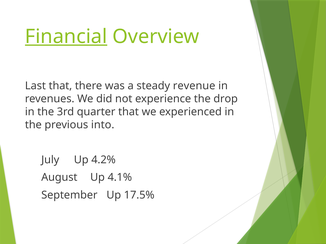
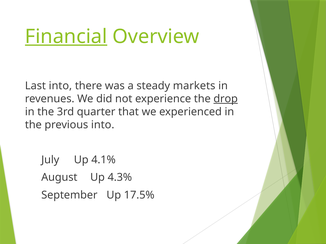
Last that: that -> into (60, 86)
revenue: revenue -> markets (194, 86)
drop underline: none -> present (226, 99)
4.2%: 4.2% -> 4.1% (104, 160)
4.1%: 4.1% -> 4.3% (120, 178)
